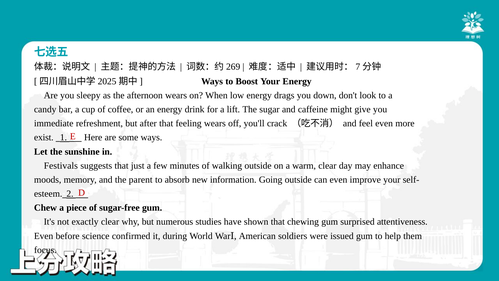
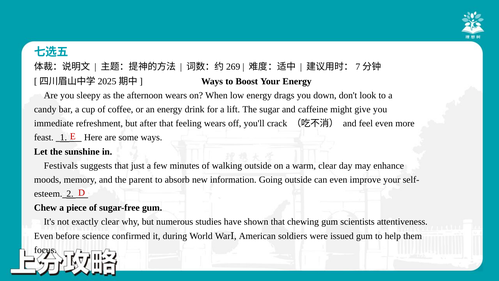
exist: exist -> feast (44, 137)
surprised: surprised -> scientists (357, 222)
